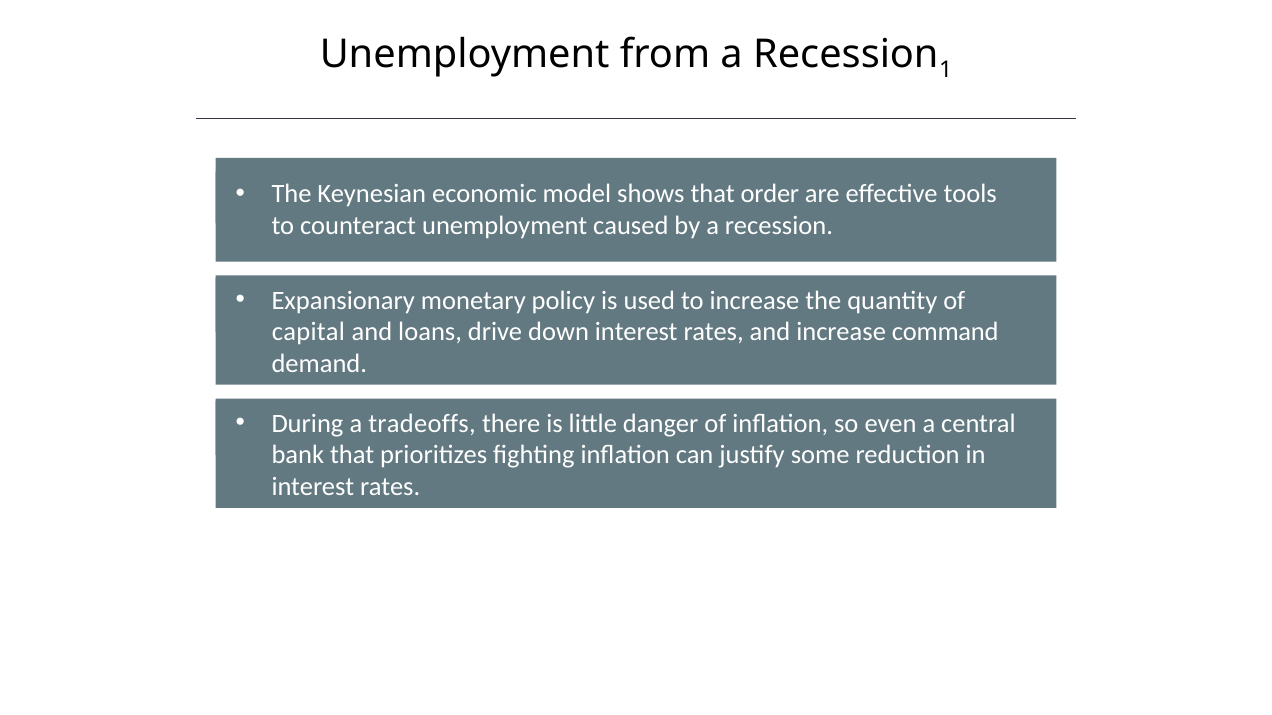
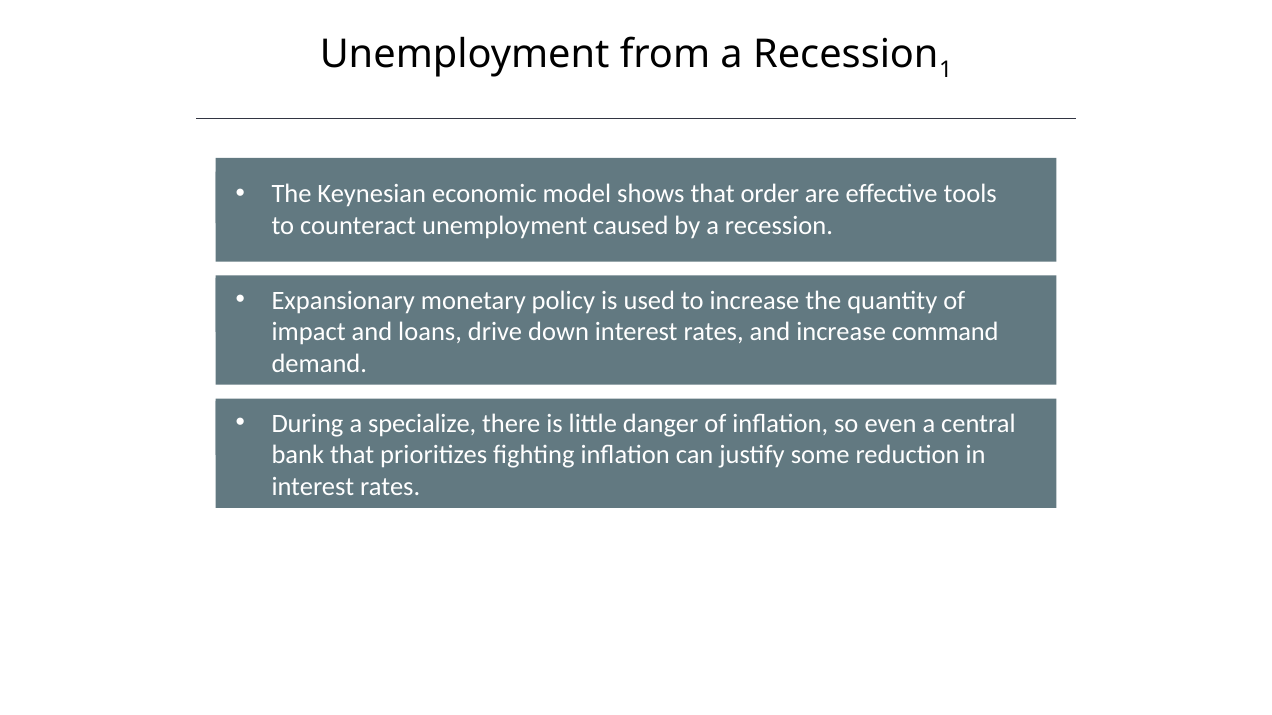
capital: capital -> impact (309, 332)
tradeoffs: tradeoffs -> specialize (422, 424)
